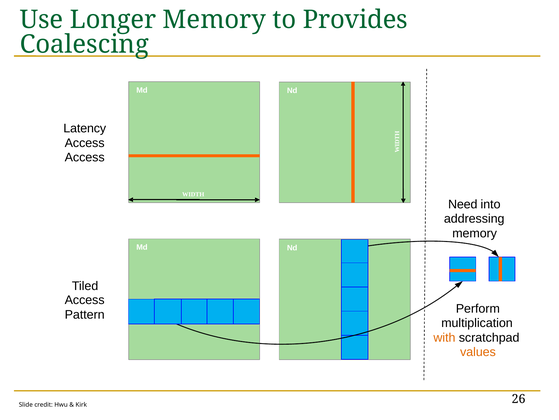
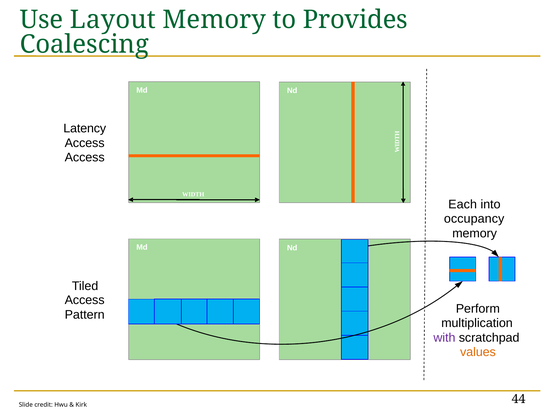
Longer: Longer -> Layout (113, 20)
Need: Need -> Each (463, 204)
addressing: addressing -> occupancy (474, 218)
with colour: orange -> purple (444, 337)
26: 26 -> 44 (519, 398)
